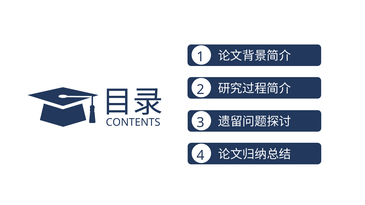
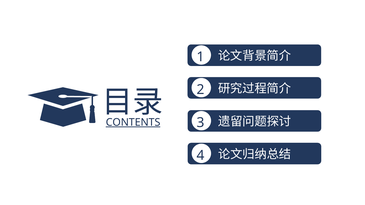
CONTENTS underline: none -> present (133, 123)
